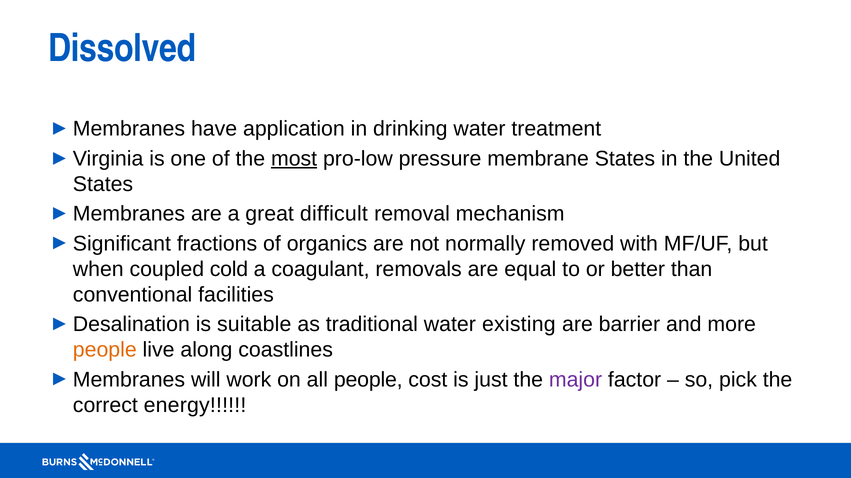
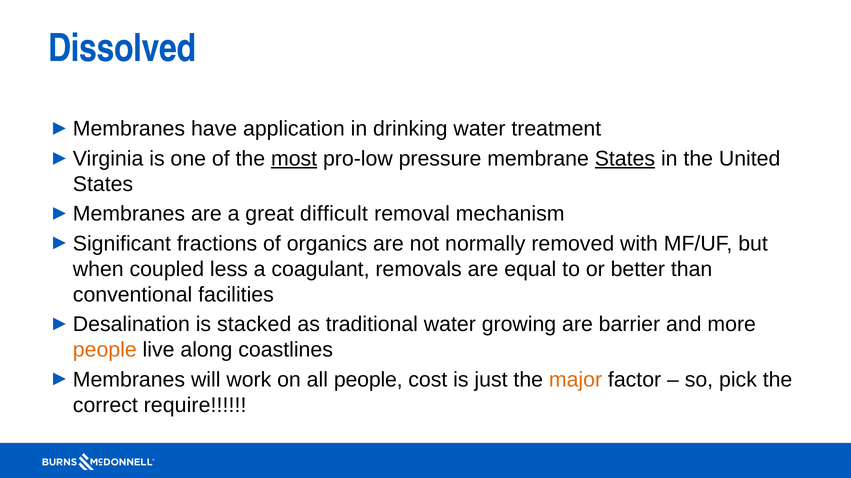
States underline: none -> present (625, 159)
cold: cold -> less (229, 270)
suitable: suitable -> stacked (254, 325)
existing: existing -> growing (519, 325)
major colour: purple -> orange (576, 380)
energy: energy -> require (195, 406)
